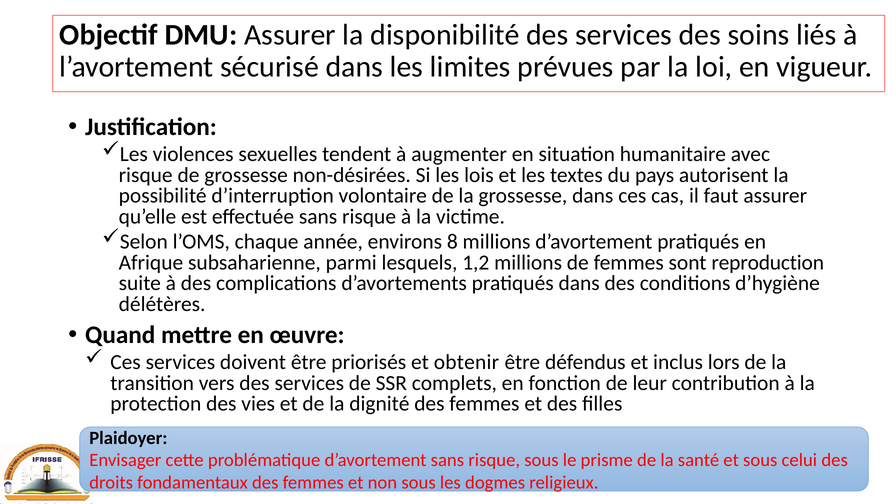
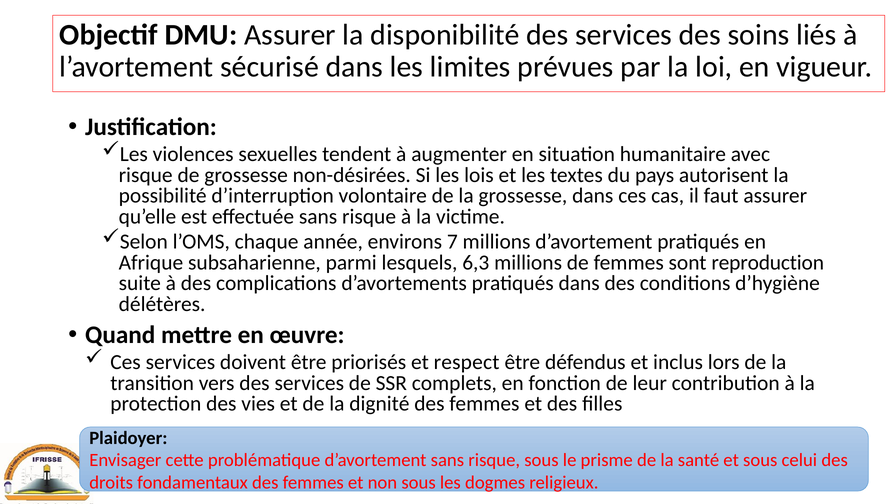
8: 8 -> 7 (452, 242)
1,2: 1,2 -> 6,3 (476, 263)
obtenir: obtenir -> respect (467, 362)
